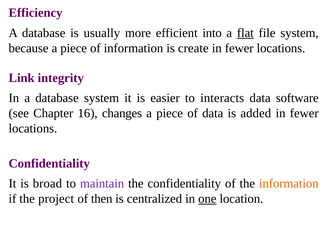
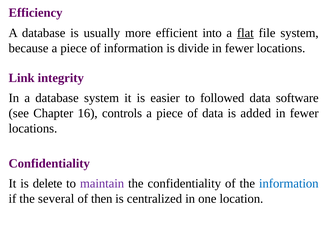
create: create -> divide (193, 48)
interacts: interacts -> followed (222, 98)
changes: changes -> controls (122, 113)
broad: broad -> delete (48, 183)
information colour: orange -> blue (289, 183)
project: project -> several (56, 199)
one underline: present -> none (207, 199)
